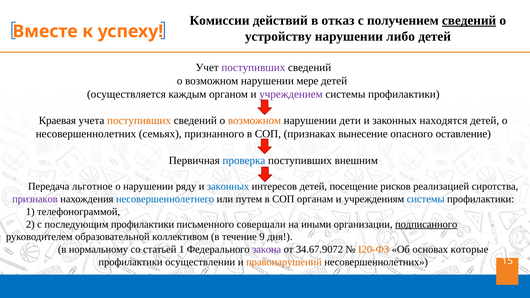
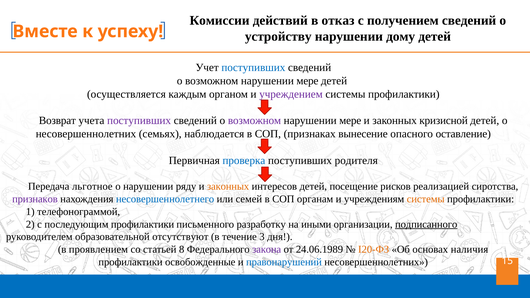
сведений underline: present -> none (469, 20)
либо: либо -> дому (401, 36)
поступивших colour: purple -> blue (253, 68)
Краевая: Краевая -> Возврат (57, 121)
поступивших colour: orange -> purple (139, 121)
возможном colour: orange -> purple (254, 121)
дети: дети -> мере (350, 121)
находятся: находятся -> кризисной (444, 121)
признанного: признанного -> наблюдается (214, 134)
внешним: внешним -> родителя (356, 160)
законных colour: blue -> orange (228, 187)
путем: путем -> семей (249, 199)
системы colour: blue -> orange (426, 199)
совершали: совершали -> разработку (261, 224)
коллективом: коллективом -> отсутствуют (180, 237)
9: 9 -> 3 (262, 237)
нормальному: нормальному -> проявлением (98, 249)
статьей 1: 1 -> 8 (182, 249)
34.67.9072: 34.67.9072 -> 24.06.1989 (319, 249)
которые: которые -> наличия (470, 249)
осуществлении: осуществлении -> освобожденные (200, 262)
правонарушений colour: orange -> blue (284, 262)
